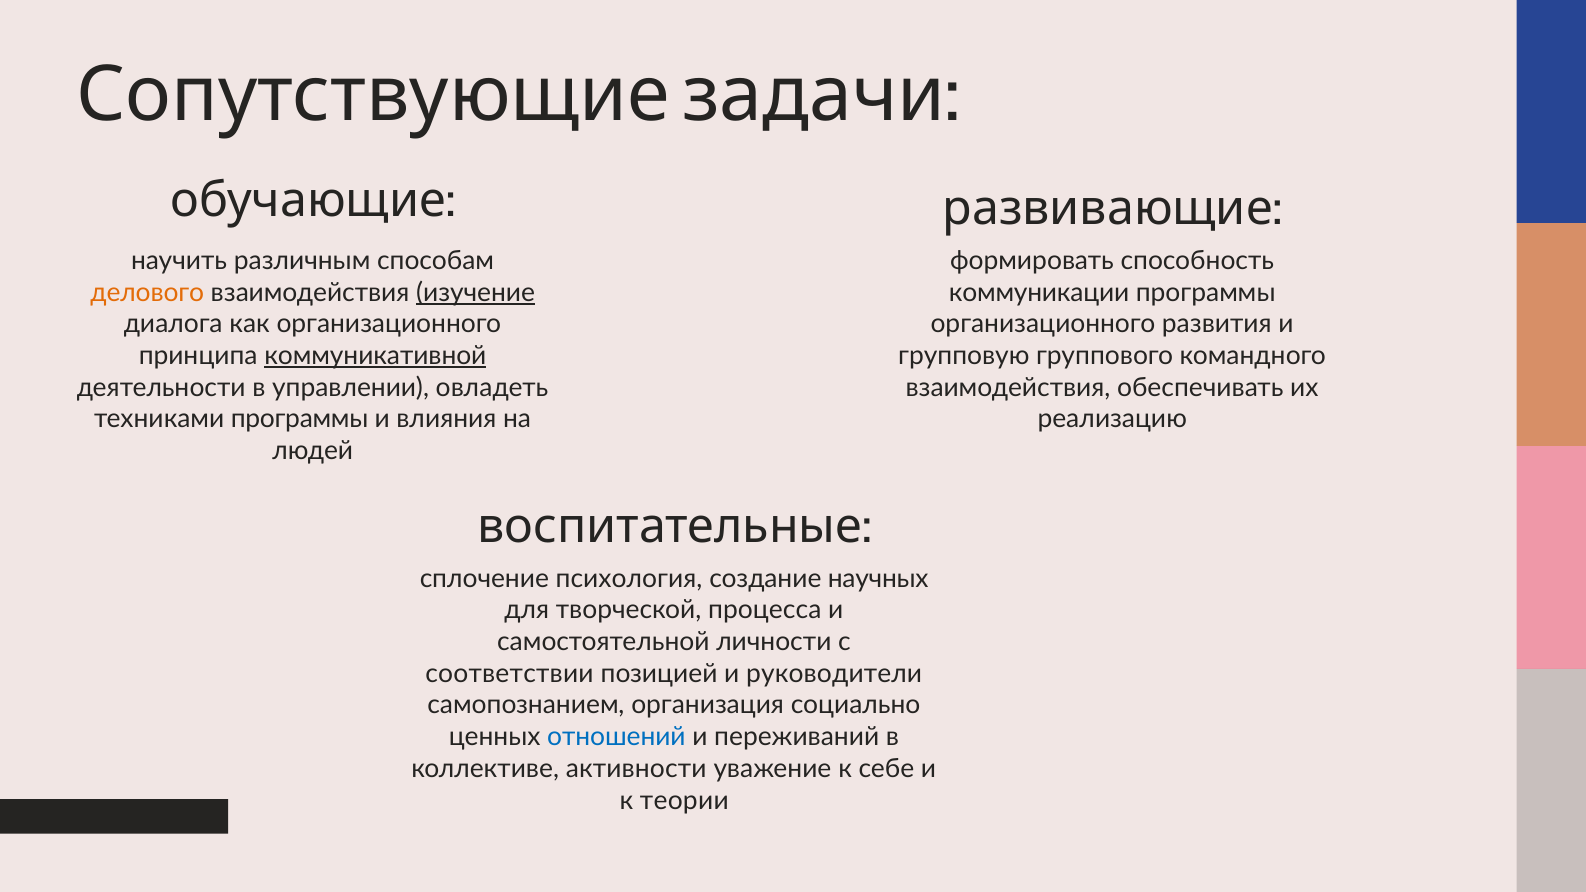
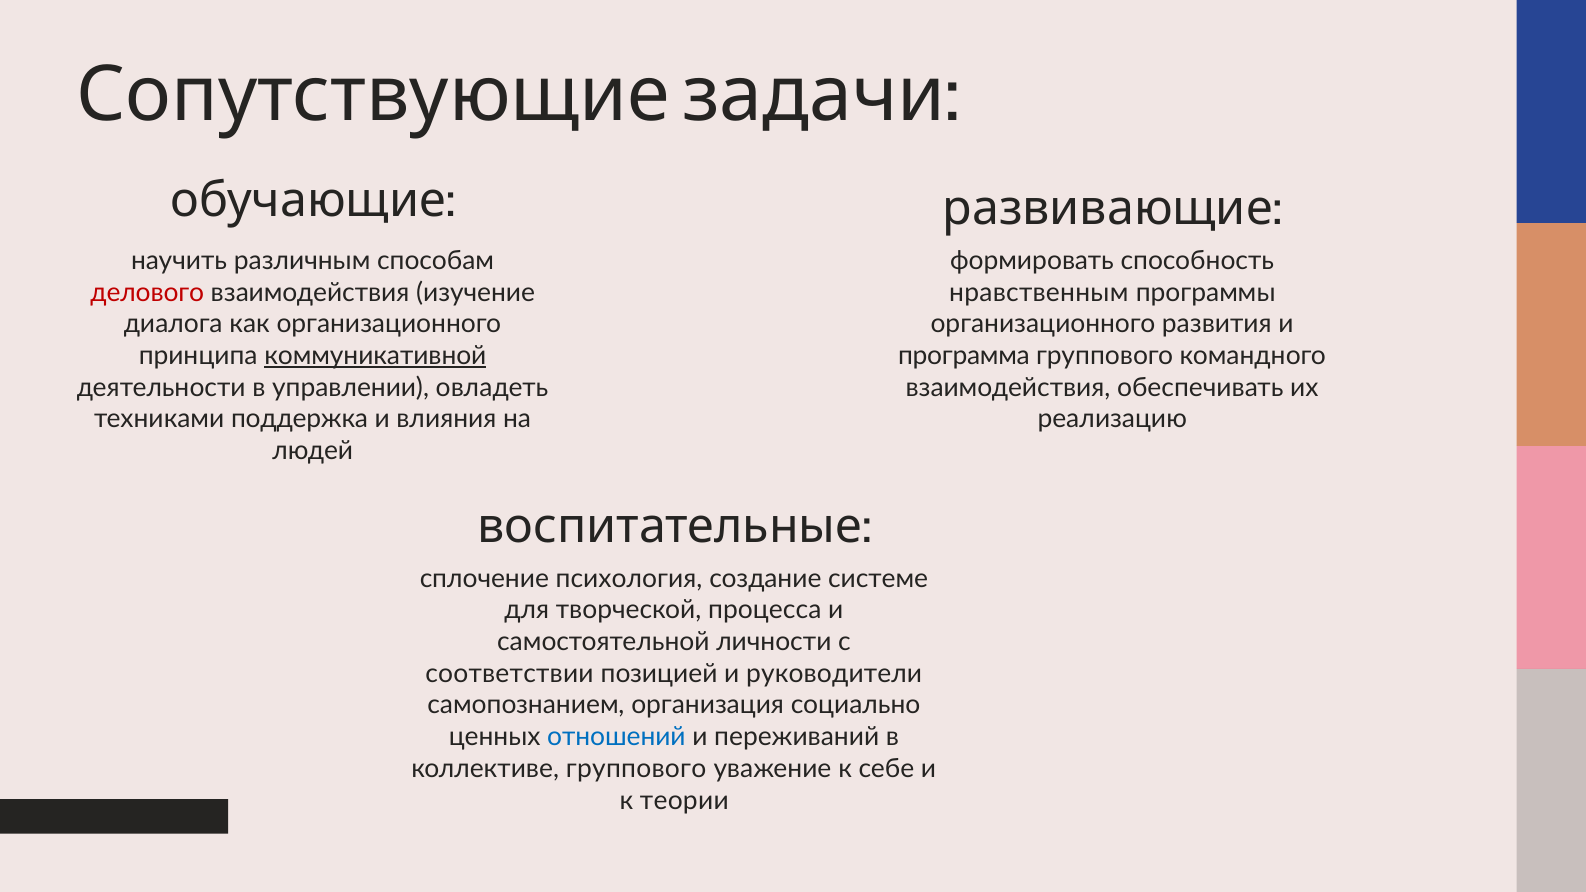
делового colour: orange -> red (147, 292)
изучение underline: present -> none (476, 292)
коммуникации: коммуникации -> нравственным (1039, 292)
групповую: групповую -> программа (964, 356)
техниками программы: программы -> поддержка (300, 419)
научных: научных -> системе (878, 578)
коллективе активности: активности -> группового (636, 769)
